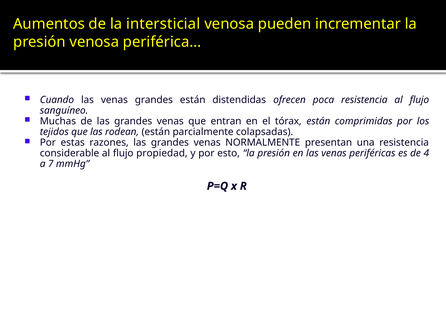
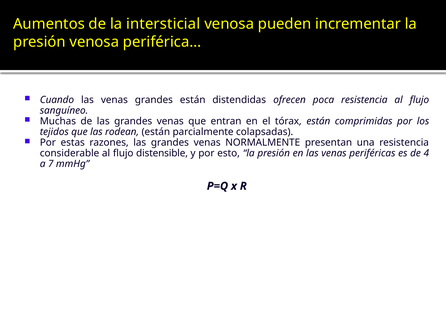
propiedad: propiedad -> distensible (162, 153)
